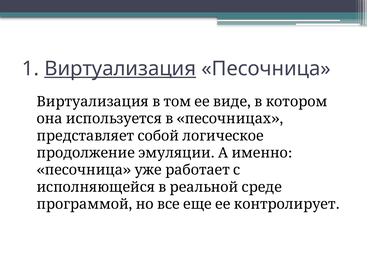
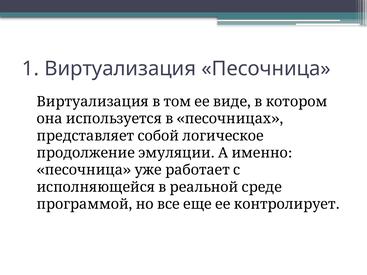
Виртуализация underline: present -> none (120, 69)
